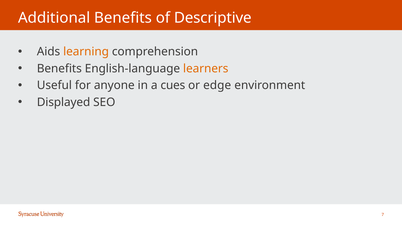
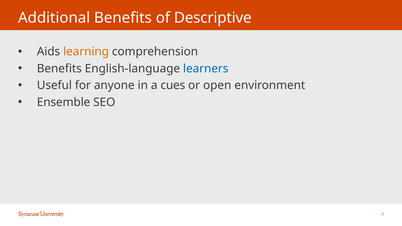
learners colour: orange -> blue (206, 69)
edge: edge -> open (217, 85)
Displayed: Displayed -> Ensemble (64, 102)
